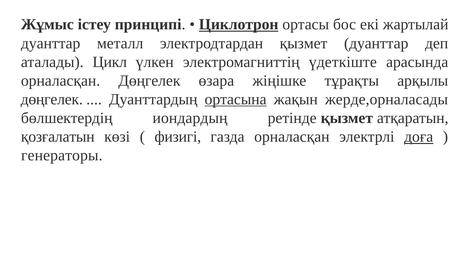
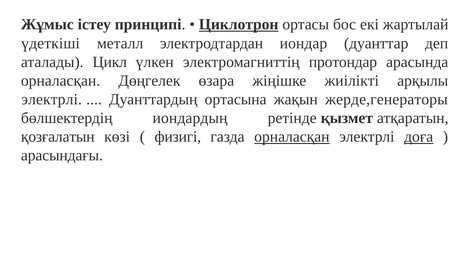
дуанттар: дуанттар -> үдеткіші (51, 43)
электродтардан қызмет: қызмет -> иондар (303, 43)
үдеткіште: үдеткіште -> протондар (343, 62)
тұрақты: тұрақты -> жиілікті (352, 81)
дөңгелек: дөңгелек -> электрлі (52, 99)
ортасына underline: present -> none (236, 99)
жерде,орналасады: жерде,орналасады -> жерде,генераторы (386, 99)
орналасқан underline: none -> present (292, 137)
генераторы: генераторы -> арасындағы (62, 155)
